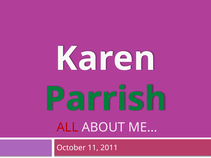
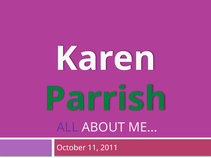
ALL colour: red -> purple (67, 128)
